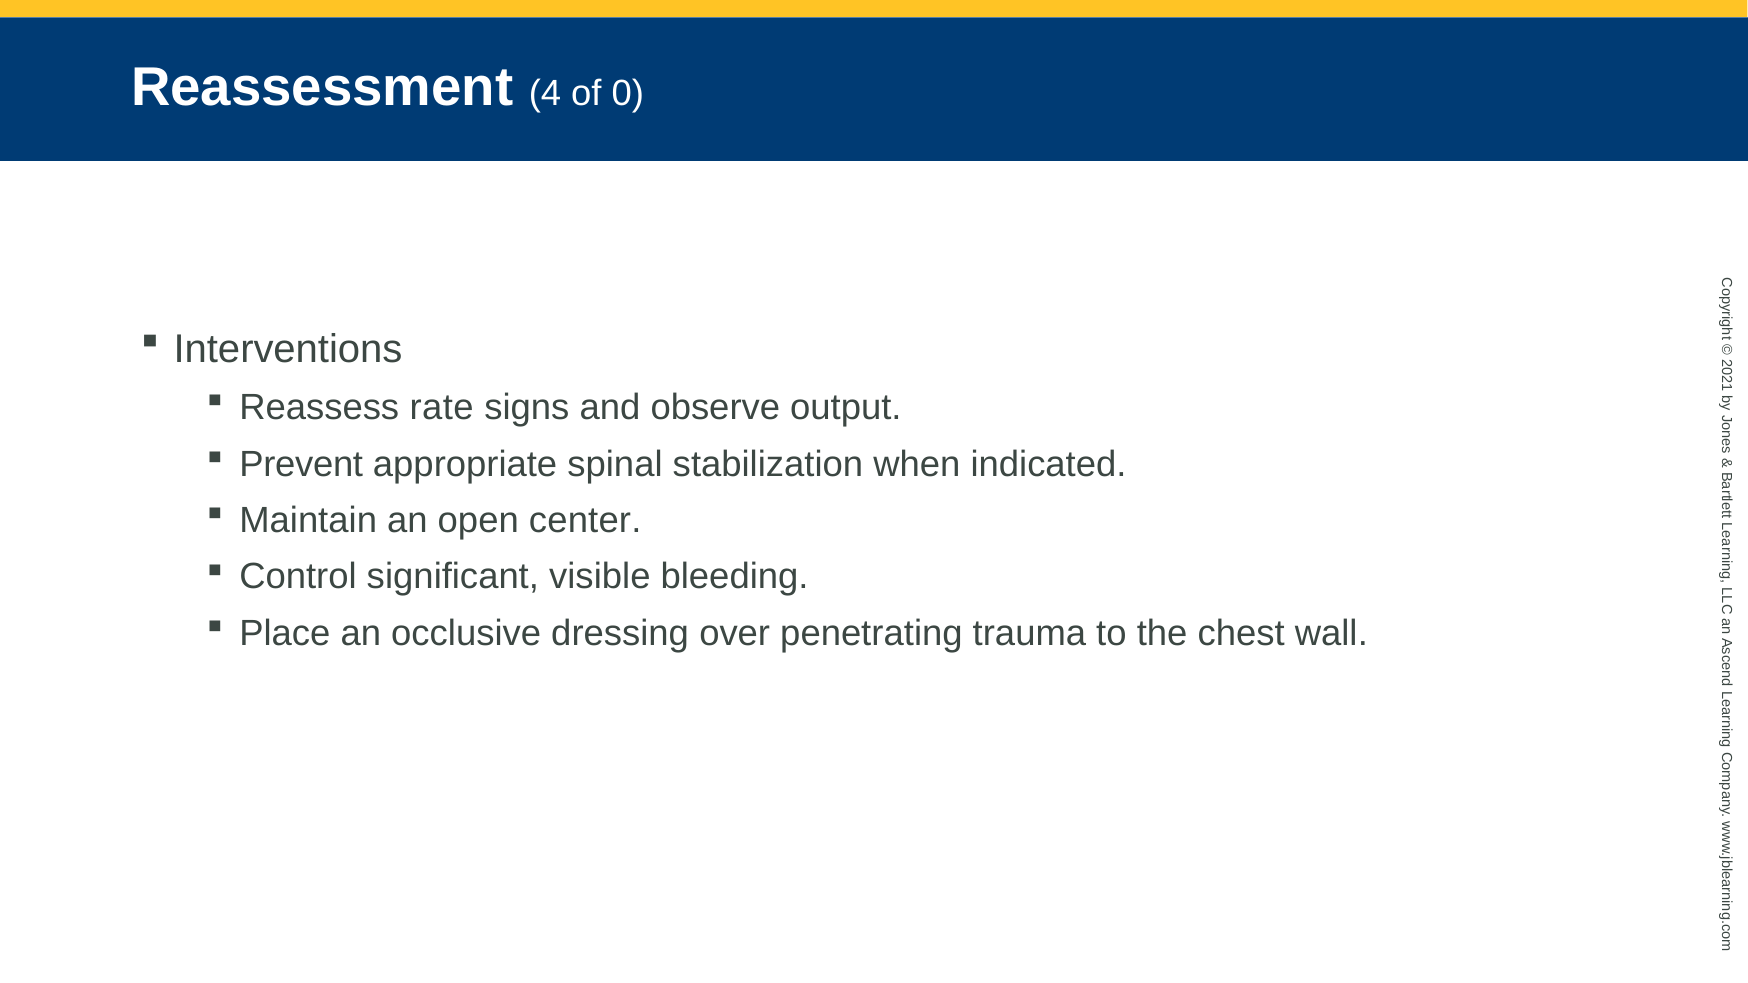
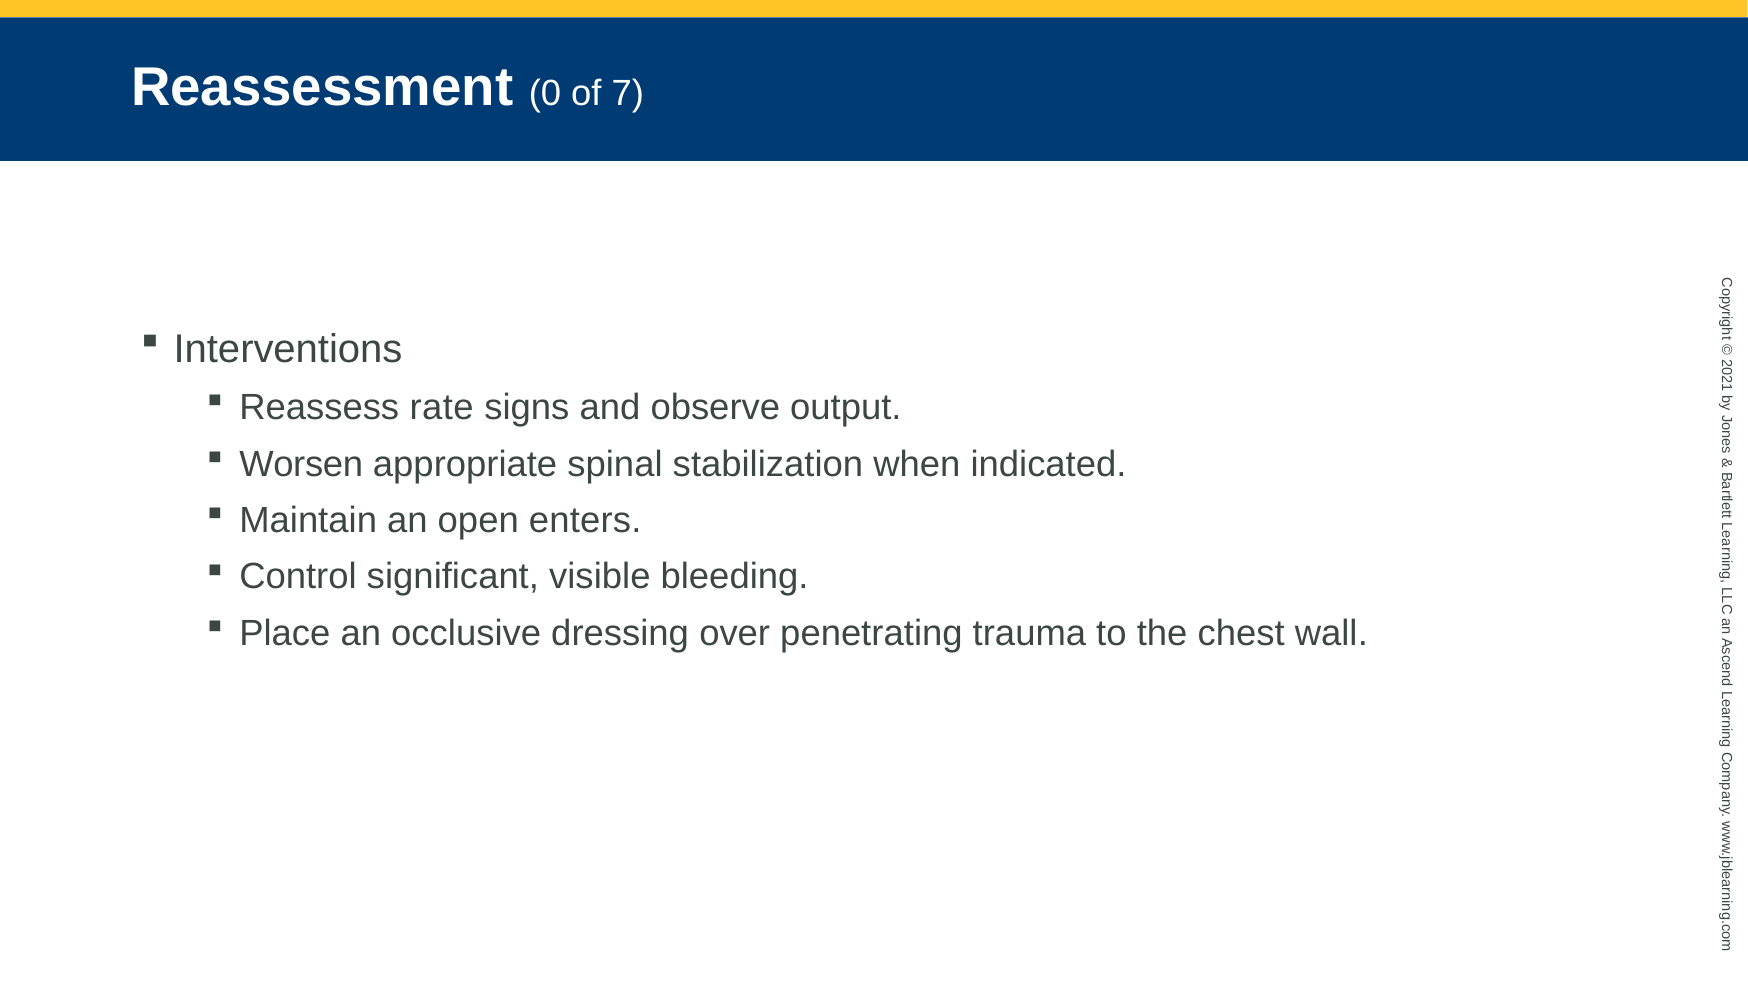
Reassessment 4: 4 -> 0 (545, 94)
of 0: 0 -> 7 (628, 94)
Prevent: Prevent -> Worsen (301, 464)
center: center -> enters (585, 521)
